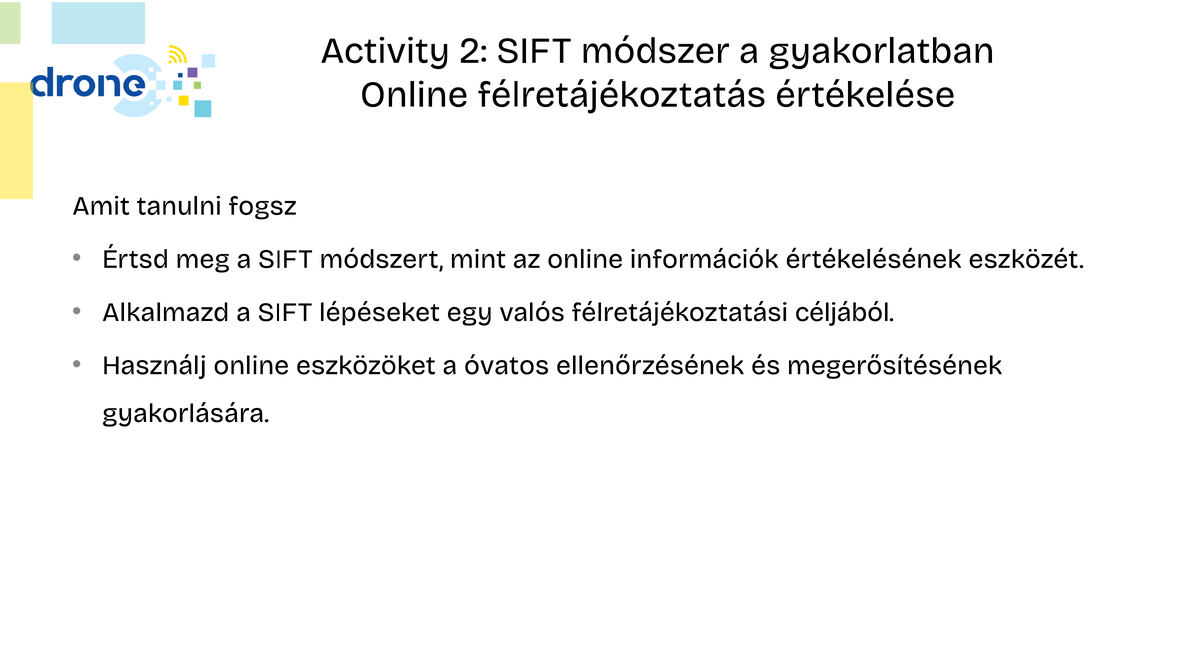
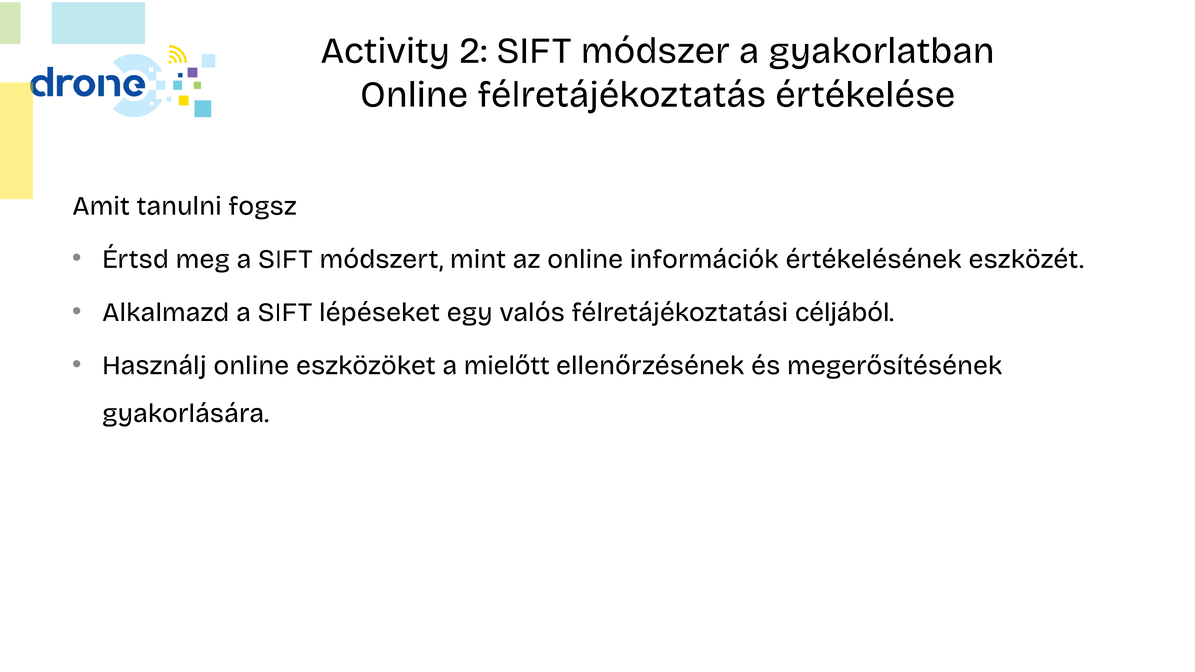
óvatos: óvatos -> mielőtt (507, 365)
